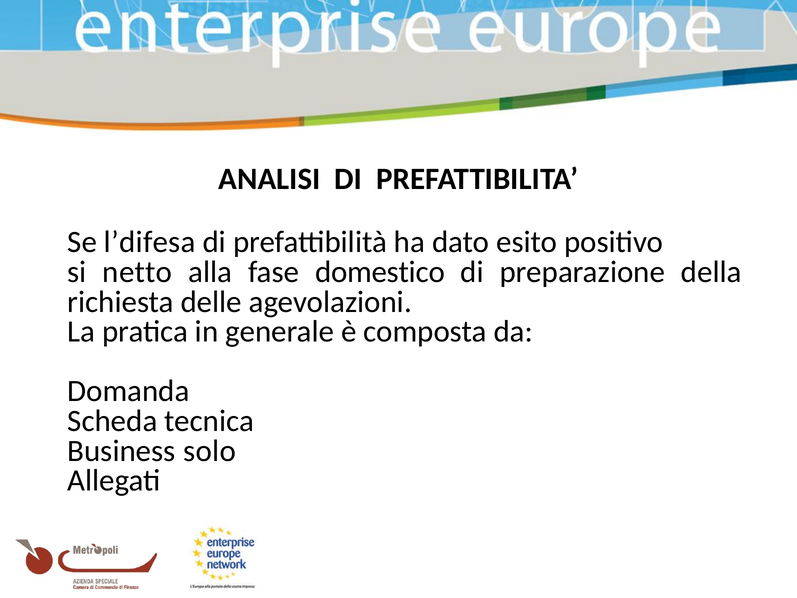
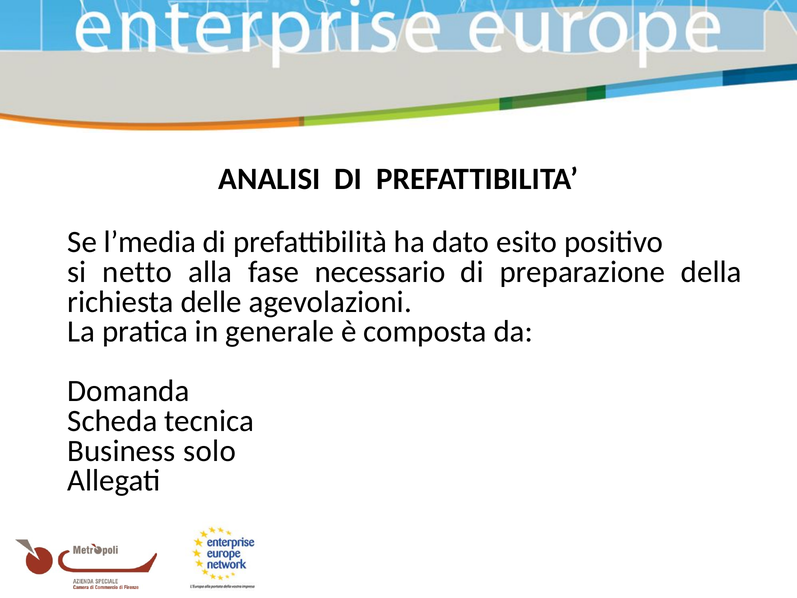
l’difesa: l’difesa -> l’media (150, 242)
domestico: domestico -> necessario (380, 272)
